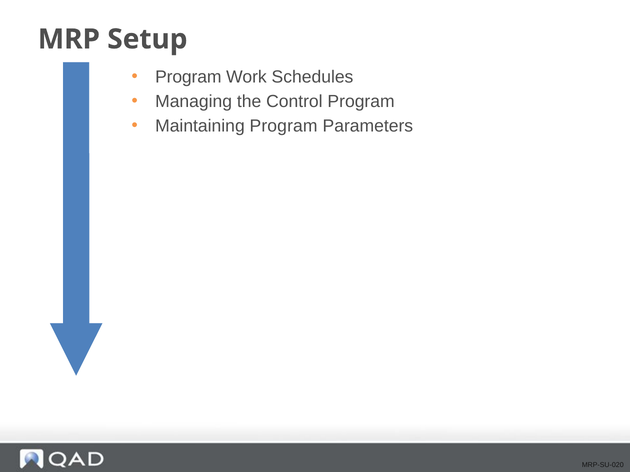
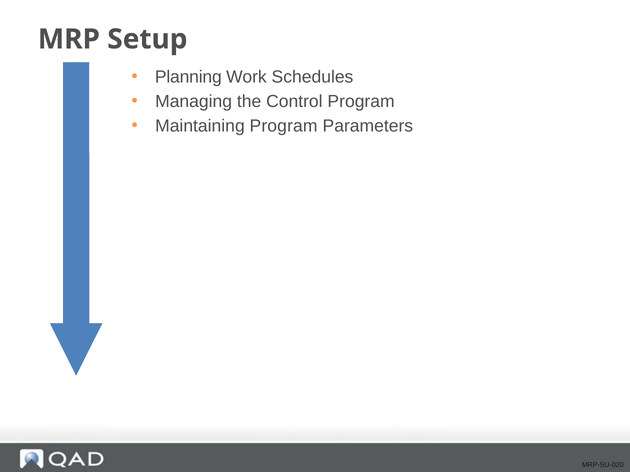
Program: Program -> Planning (188, 77)
